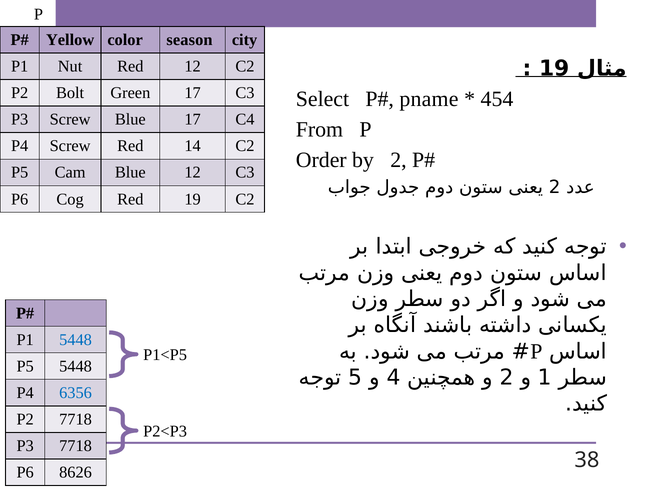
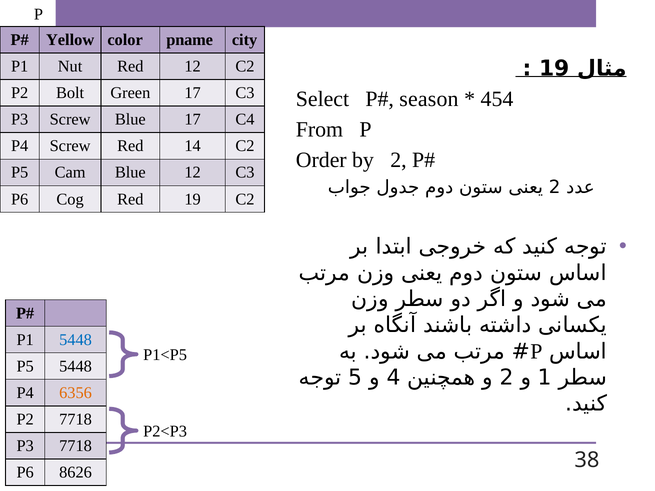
season: season -> pname (190, 40)
pname: pname -> season (429, 99)
6356 colour: blue -> orange (76, 393)
